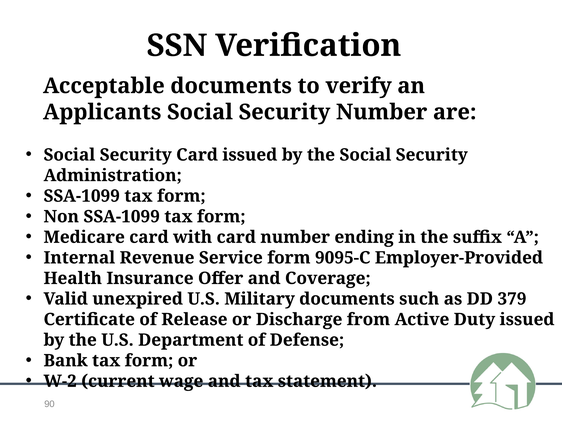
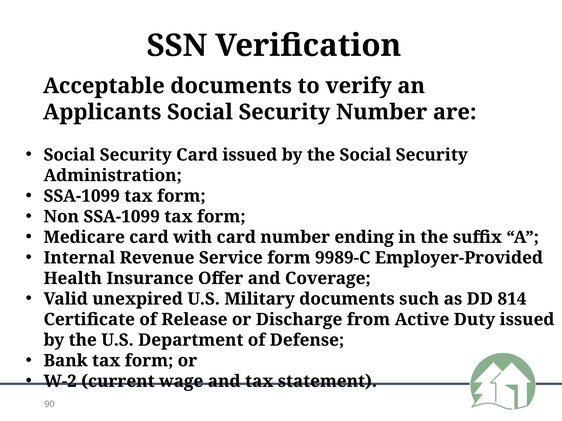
9095-C: 9095-C -> 9989-C (343, 258)
379: 379 -> 814 (512, 299)
